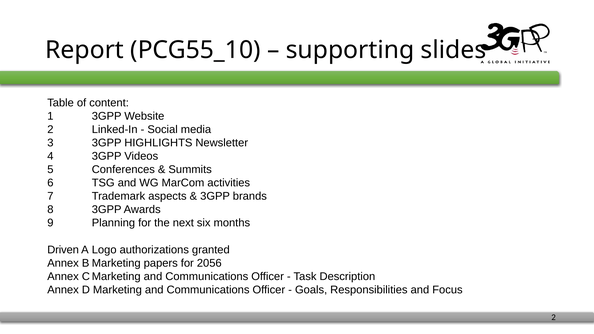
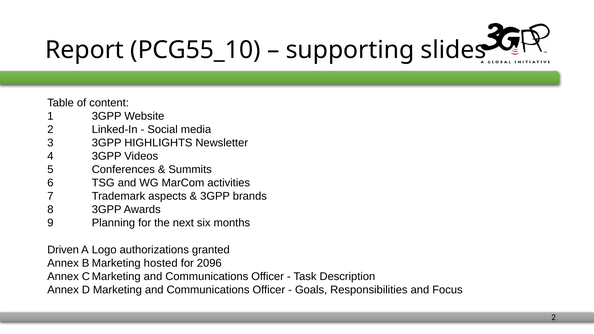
papers: papers -> hosted (161, 263)
2056: 2056 -> 2096 (209, 263)
